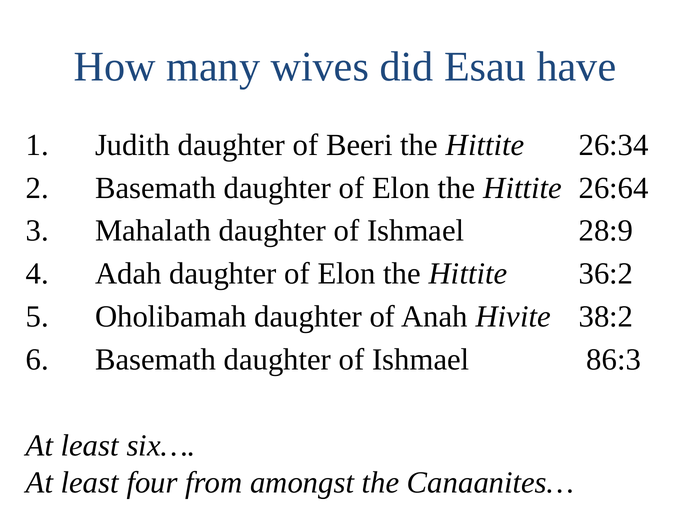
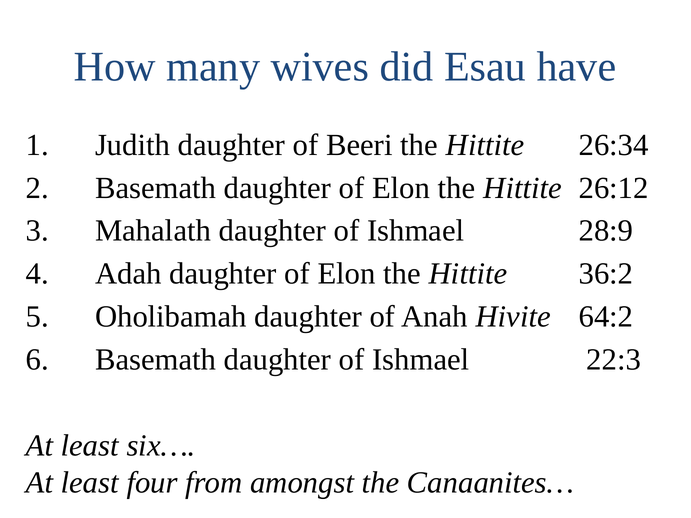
26:64: 26:64 -> 26:12 (614, 188)
38:2: 38:2 -> 64:2 (606, 317)
86:3: 86:3 -> 22:3 (614, 360)
